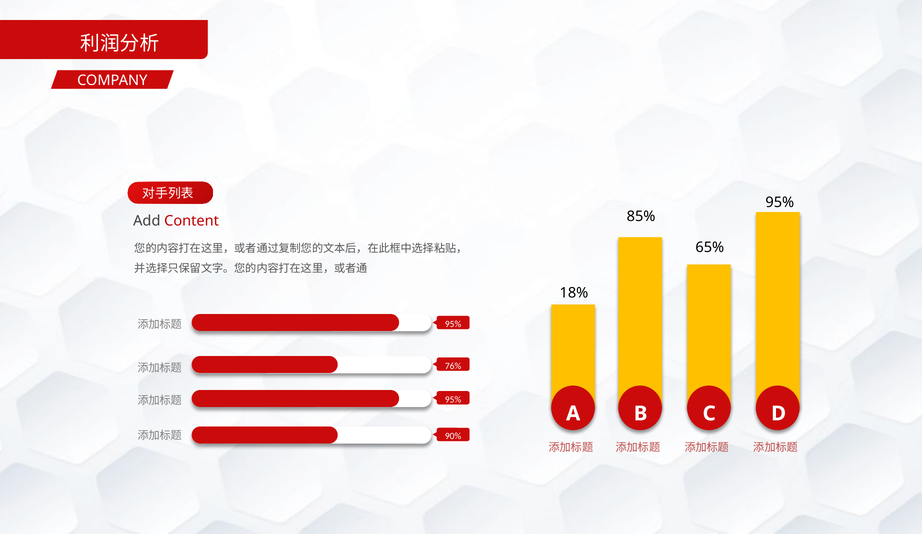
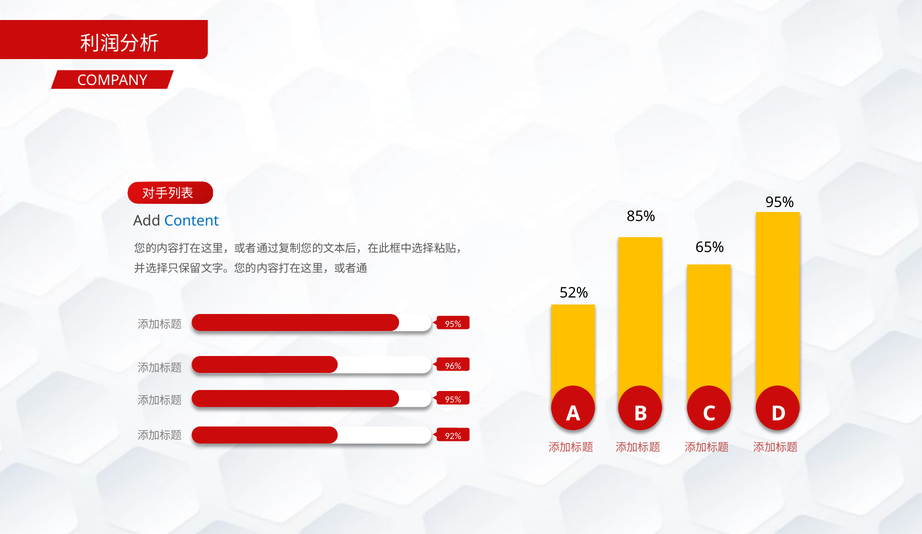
Content colour: red -> blue (192, 221)
18%: 18% -> 52% (574, 293)
76%: 76% -> 96% (453, 366)
90%: 90% -> 92% (453, 436)
